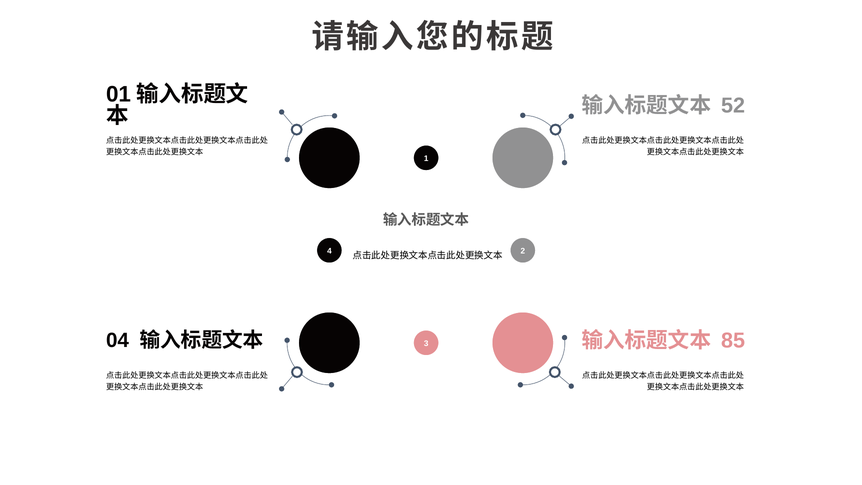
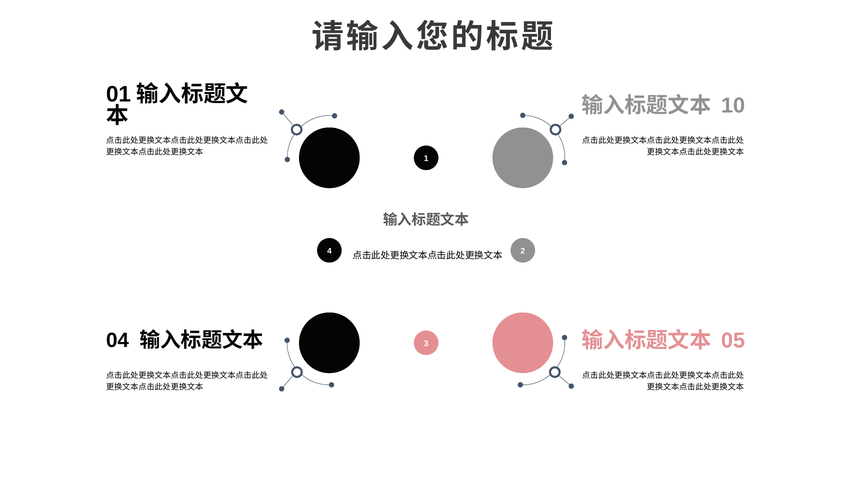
52: 52 -> 10 (733, 106)
85: 85 -> 05 (733, 340)
